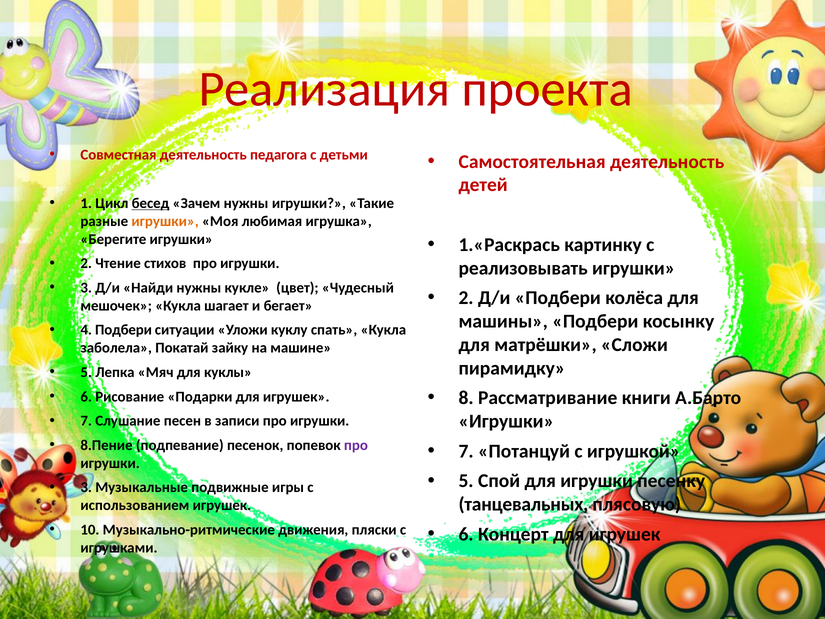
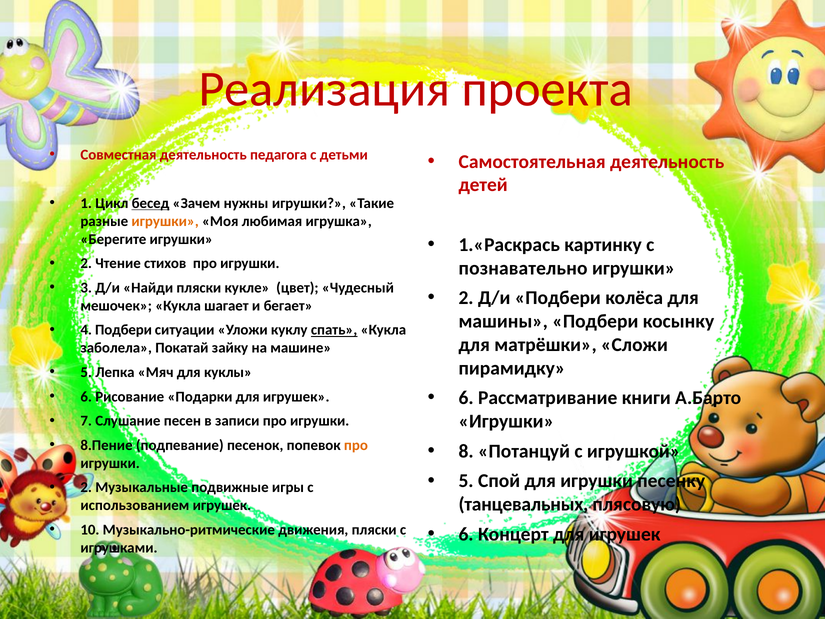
реализовывать: реализовывать -> познавательно (523, 268)
Найди нужны: нужны -> пляски (199, 288)
спать underline: none -> present (334, 330)
8: 8 -> 6 (466, 398)
про colour: purple -> orange (356, 445)
7: 7 -> 8 (466, 451)
3: 3 -> 2 (86, 487)
